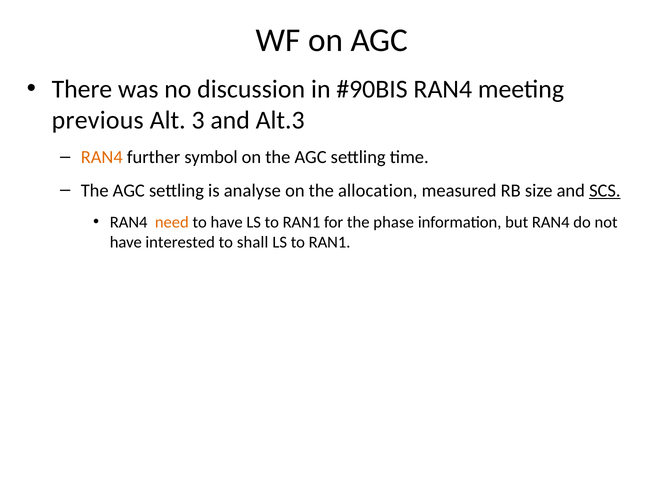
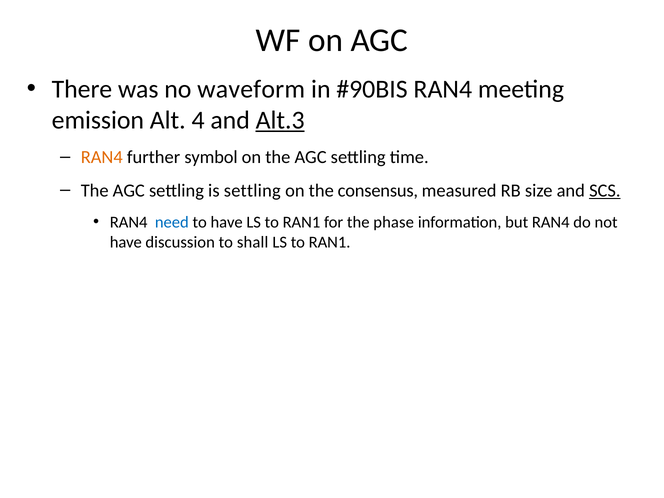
discussion: discussion -> waveform (251, 89)
previous: previous -> emission (98, 120)
3: 3 -> 4 (198, 120)
Alt.3 underline: none -> present (280, 120)
is analyse: analyse -> settling (252, 190)
allocation: allocation -> consensus (378, 190)
need colour: orange -> blue (172, 222)
interested: interested -> discussion (180, 242)
